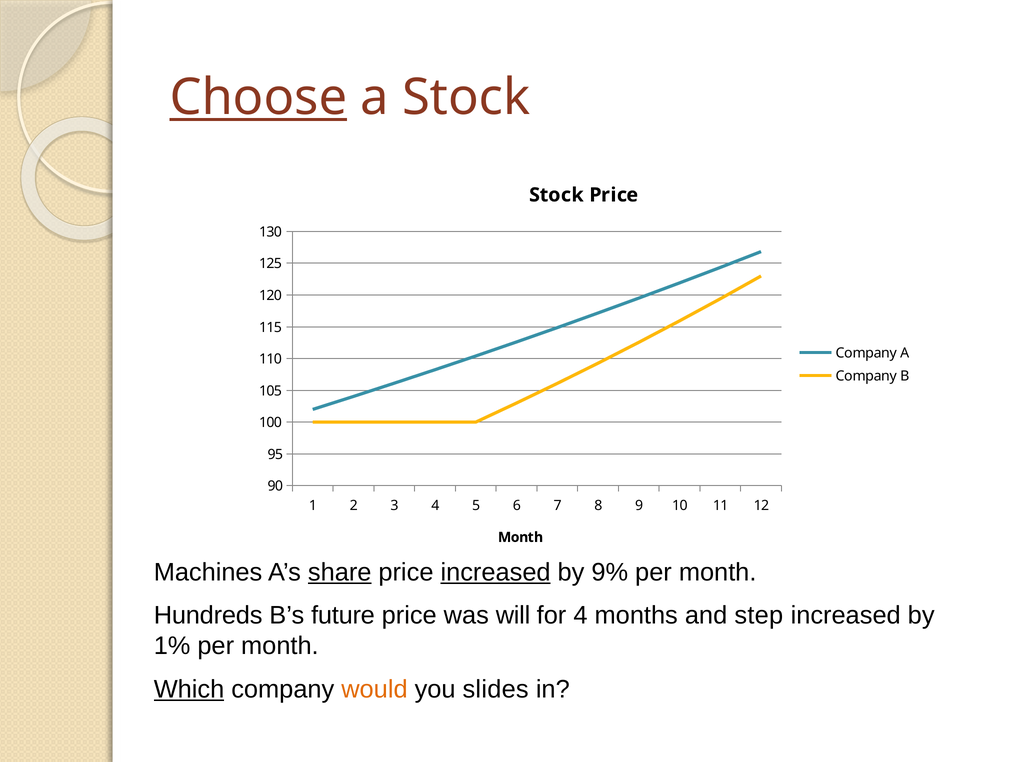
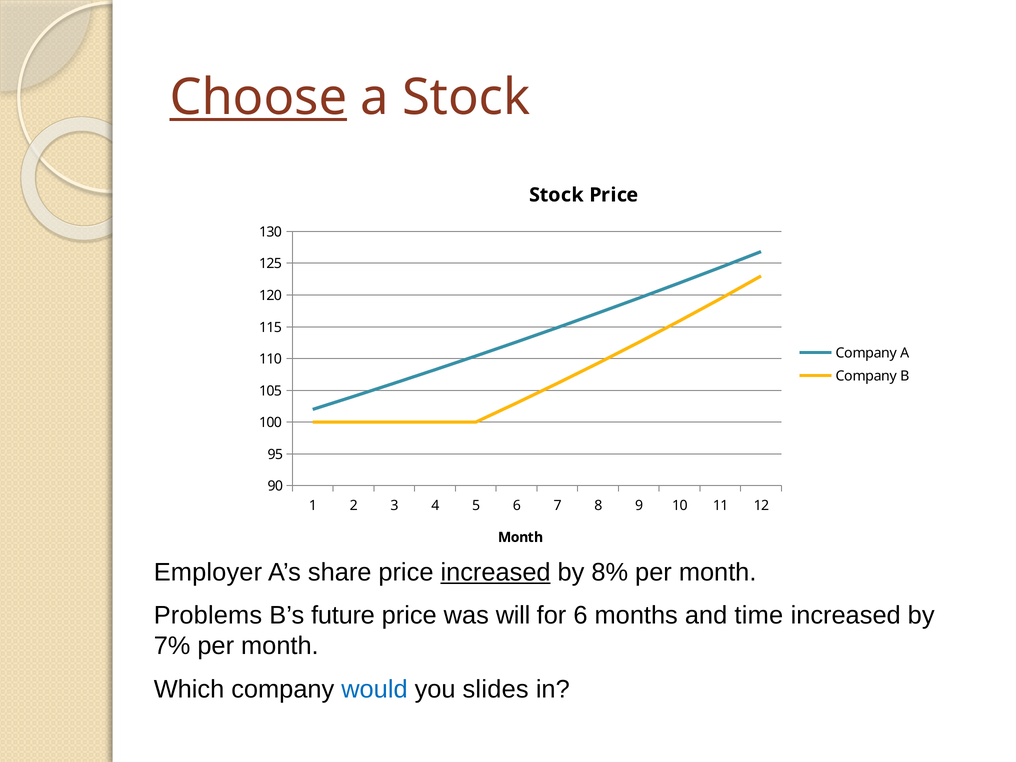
Machines: Machines -> Employer (208, 572)
share underline: present -> none (340, 572)
9%: 9% -> 8% (610, 572)
Hundreds: Hundreds -> Problems (208, 615)
for 4: 4 -> 6 (580, 615)
step: step -> time (759, 615)
1%: 1% -> 7% (172, 646)
Which underline: present -> none (189, 689)
would colour: orange -> blue (374, 689)
